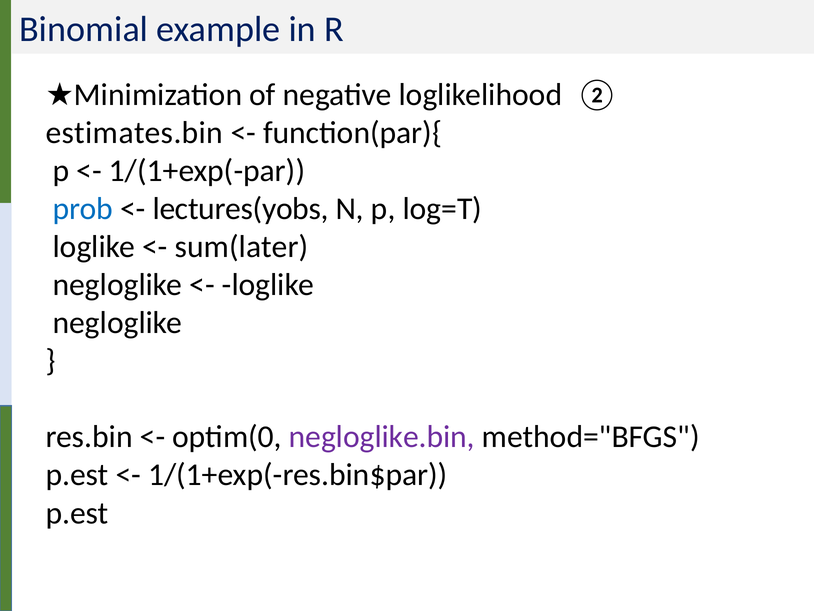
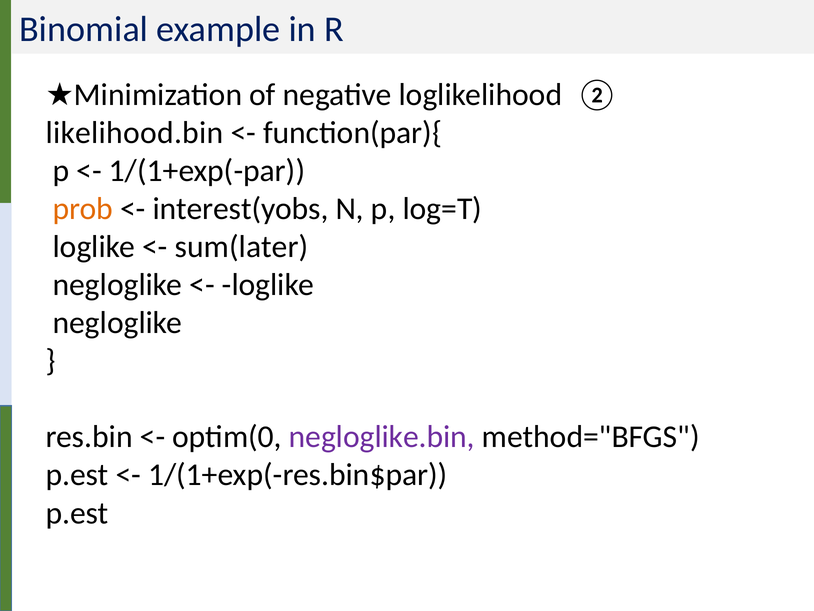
estimates.bin: estimates.bin -> likelihood.bin (134, 133)
prob colour: blue -> orange (83, 209)
lectures(yobs: lectures(yobs -> interest(yobs (241, 209)
